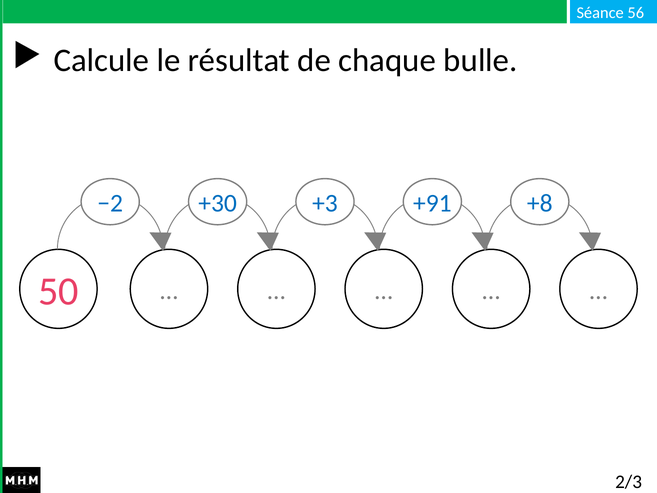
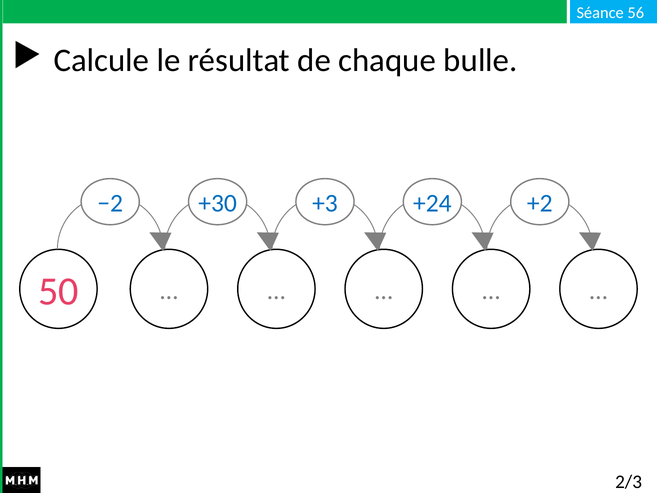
+91: +91 -> +24 (432, 203)
+8: +8 -> +2 (540, 203)
